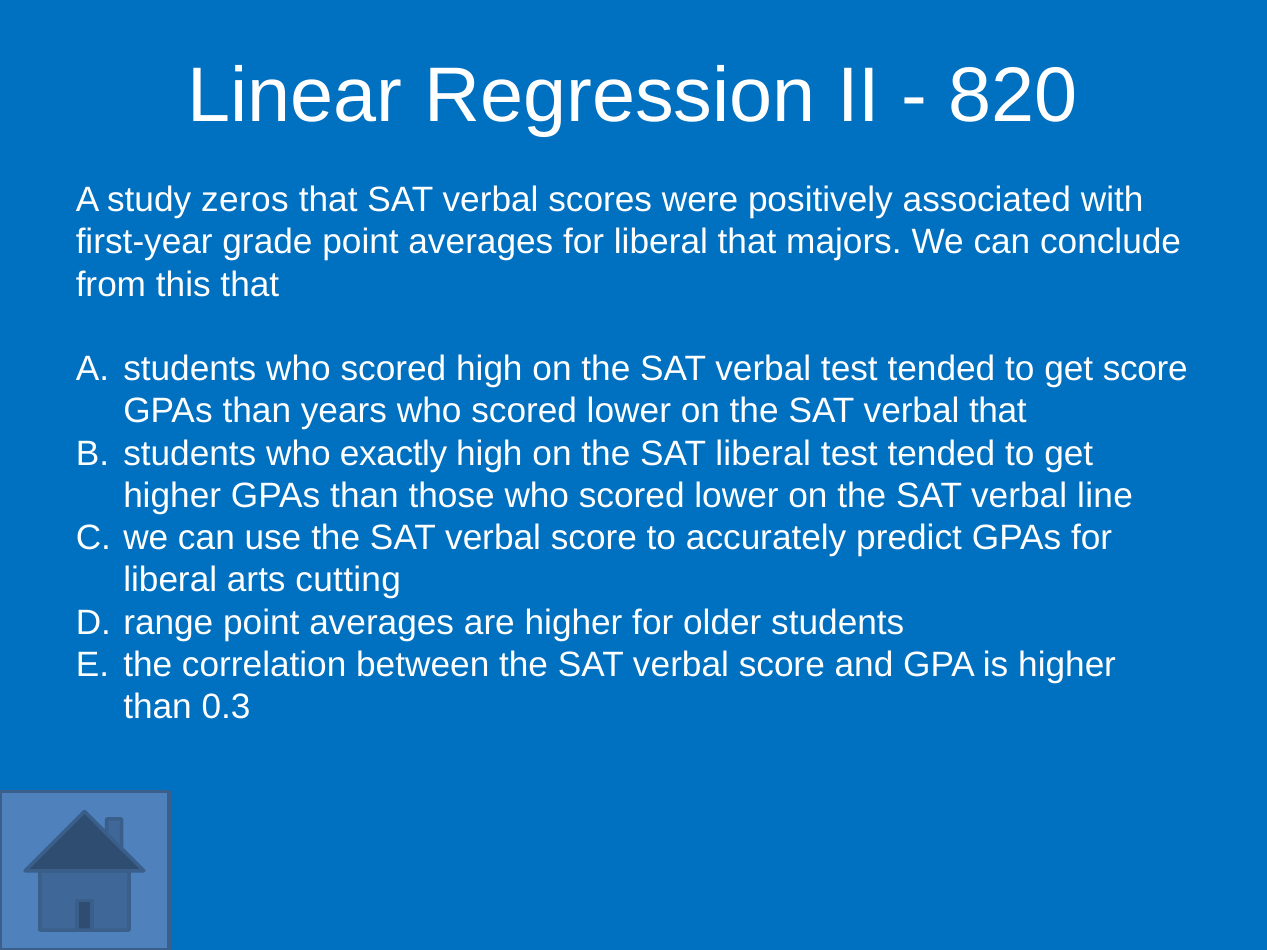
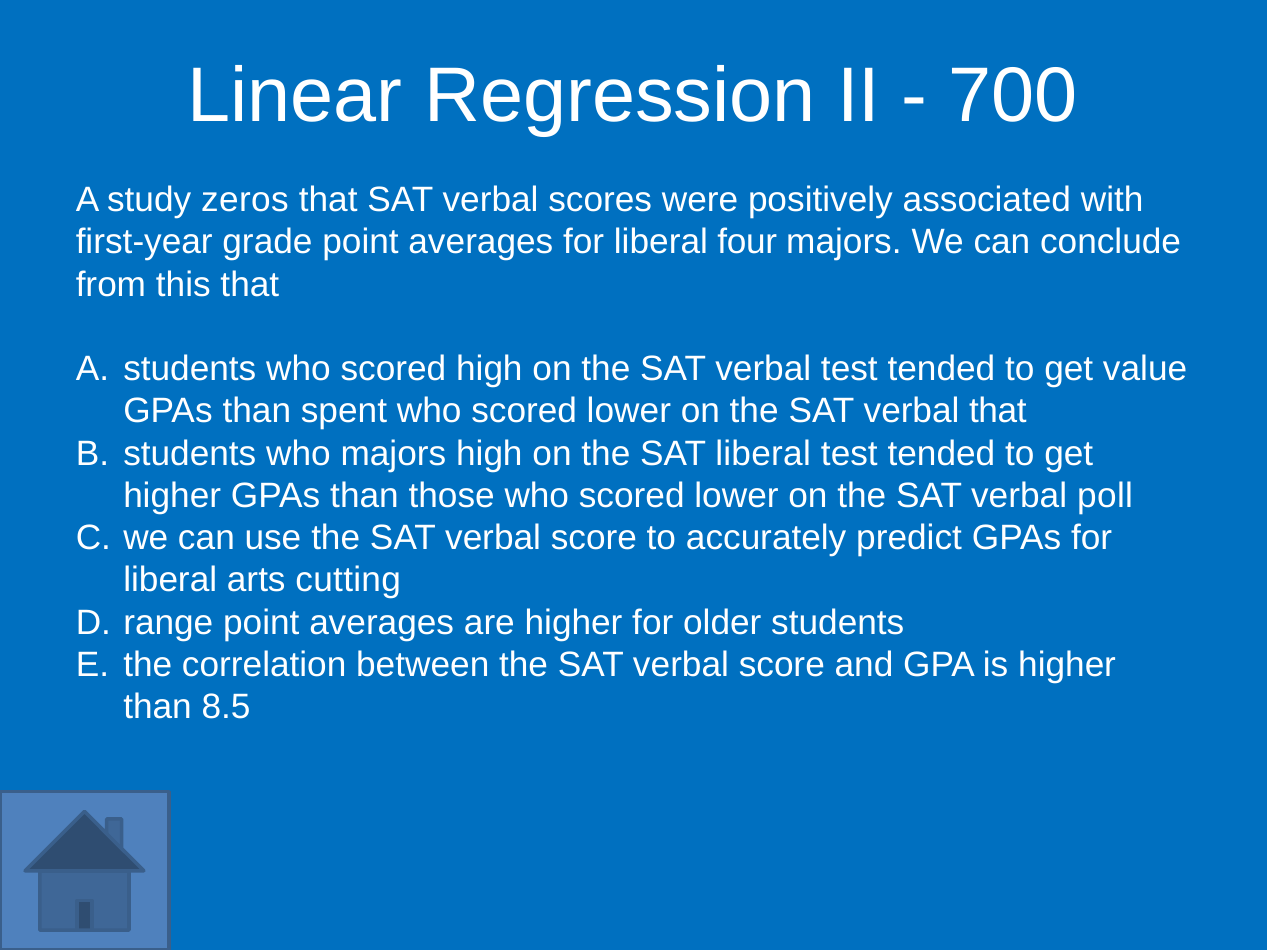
820: 820 -> 700 (1013, 96)
liberal that: that -> four (747, 242)
get score: score -> value (1145, 369)
years: years -> spent (344, 411)
who exactly: exactly -> majors (393, 454)
line: line -> poll (1105, 496)
0.3: 0.3 -> 8.5 (226, 707)
